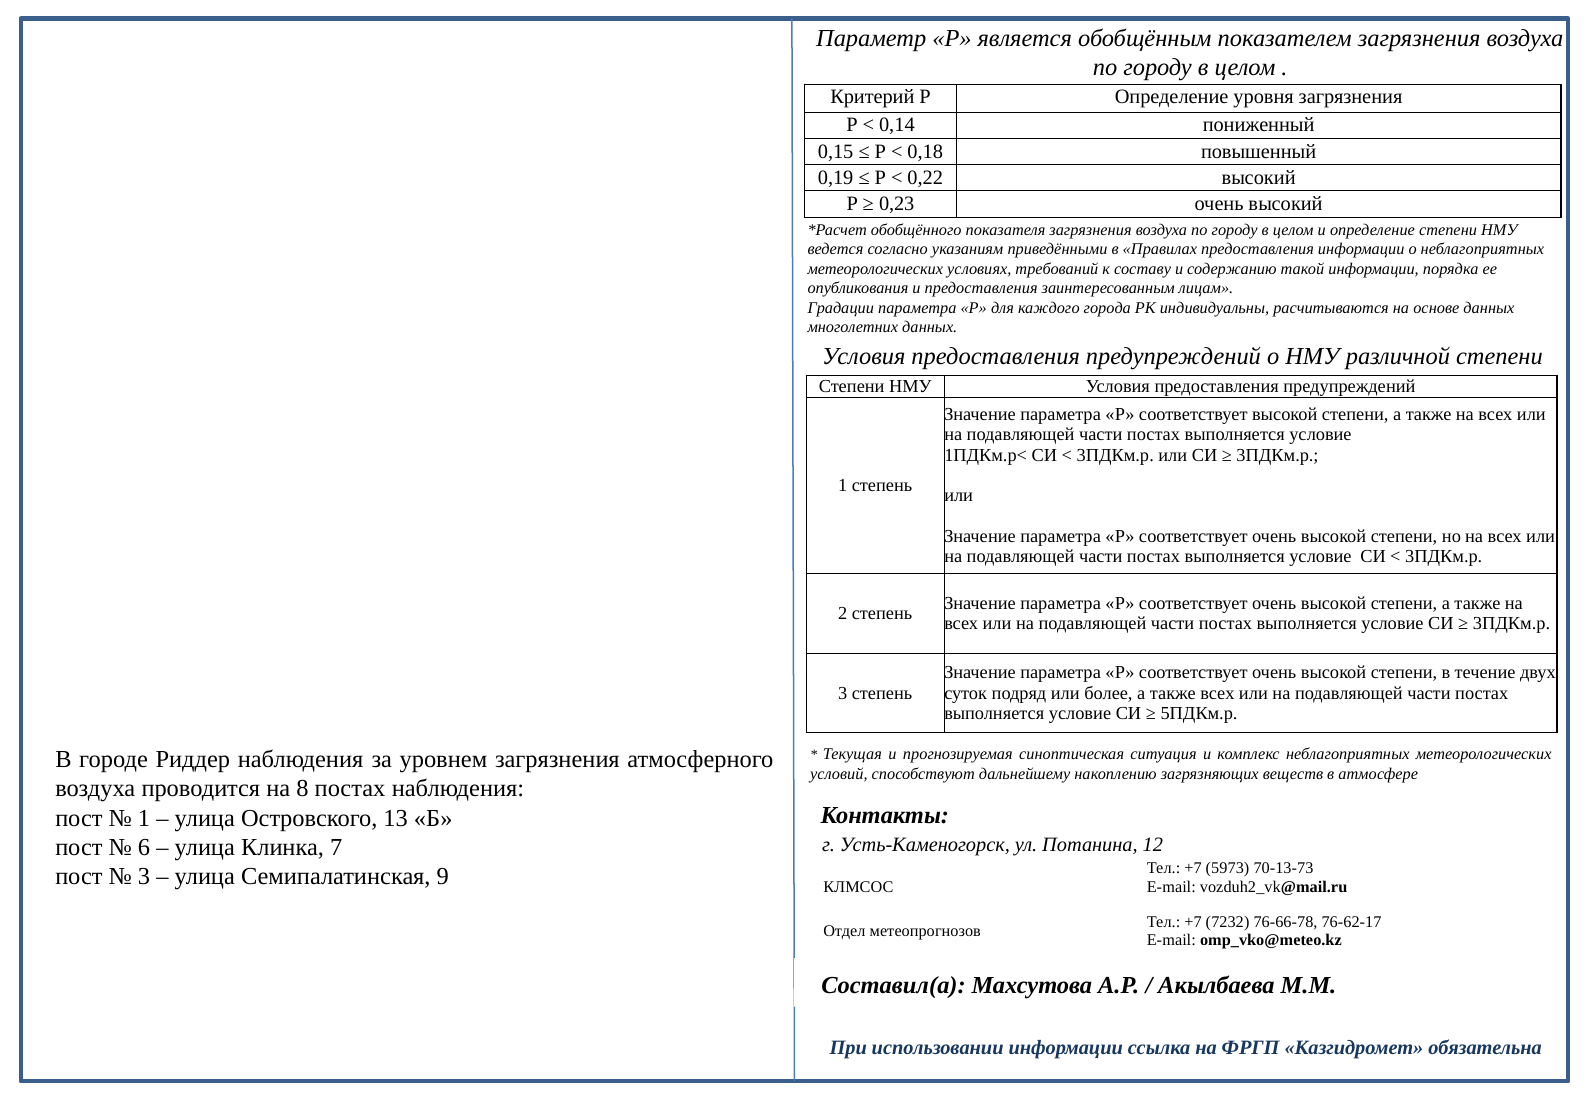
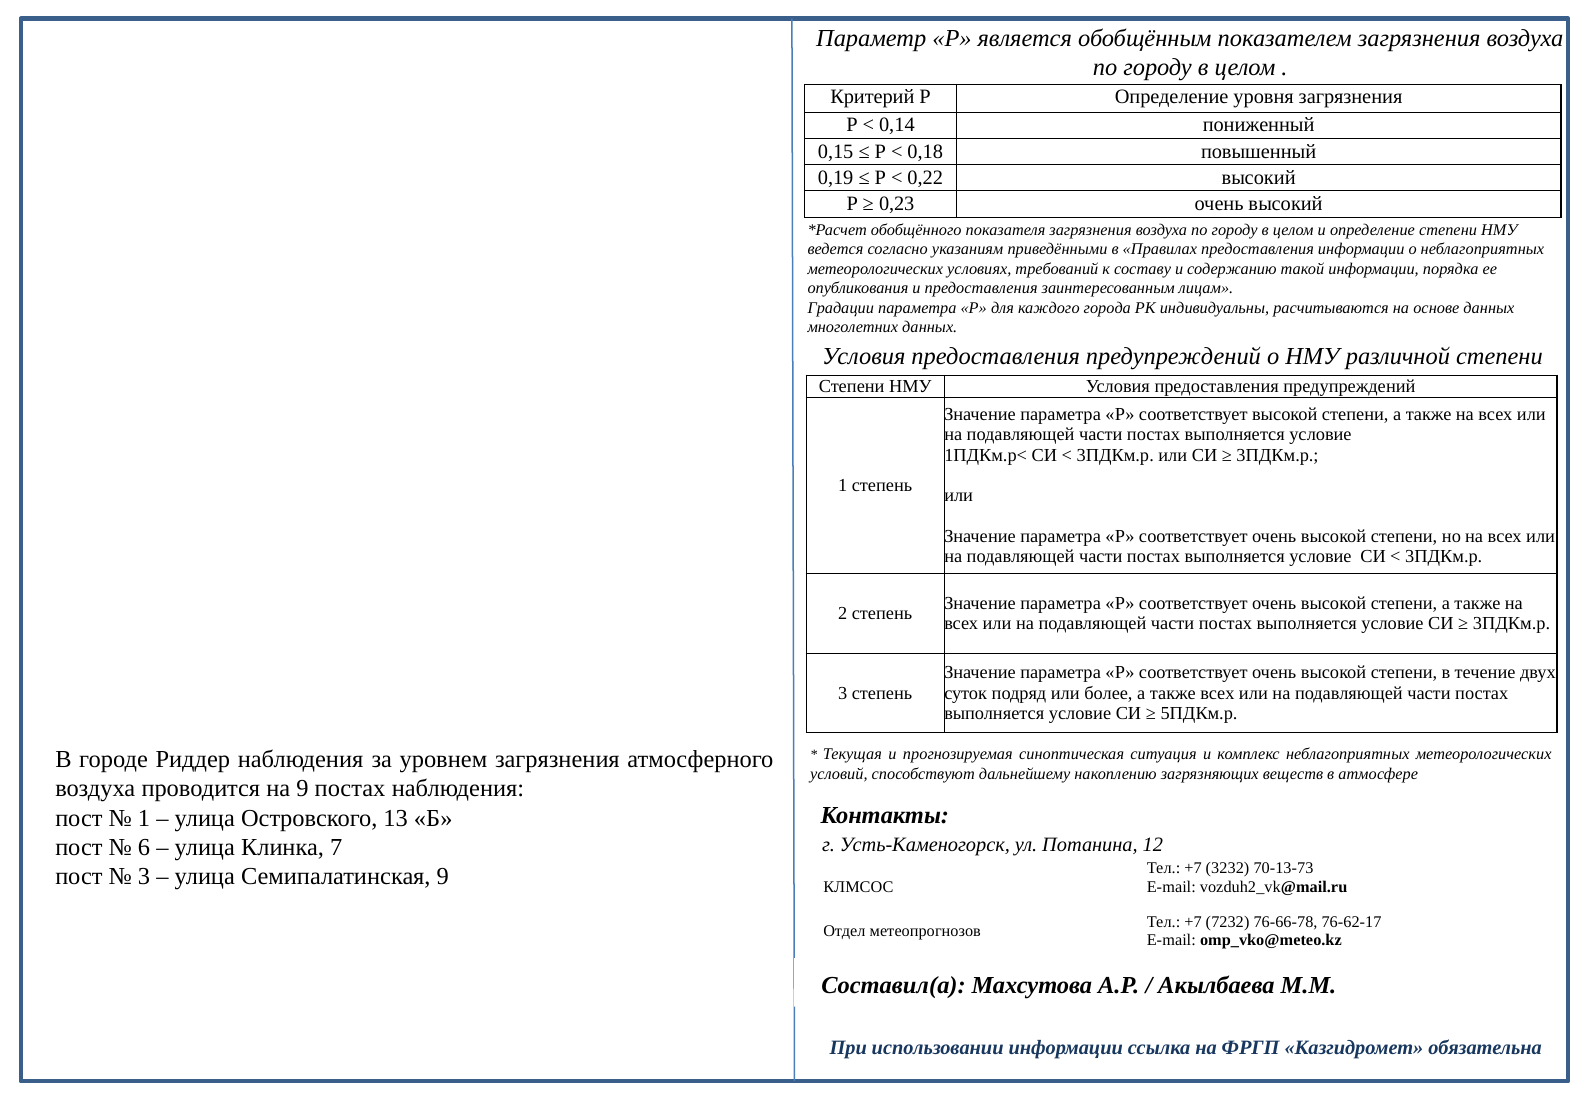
на 8: 8 -> 9 (302, 789)
5973: 5973 -> 3232 (1228, 869)
